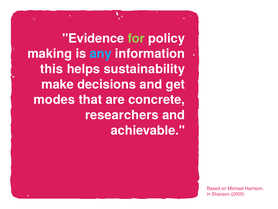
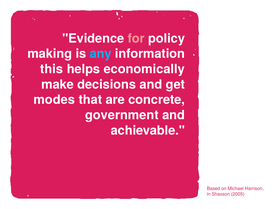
for colour: light green -> pink (136, 38)
sustainability: sustainability -> economically (144, 69)
researchers: researchers -> government (122, 115)
